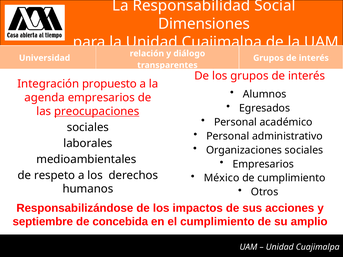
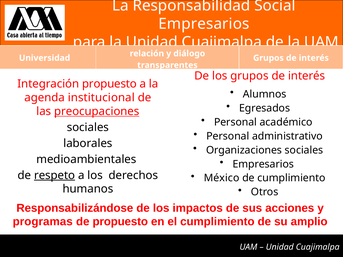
Dimensiones: Dimensiones -> Empresarios (204, 24)
agenda empresarios: empresarios -> institucional (101, 98)
respeto underline: none -> present (55, 175)
septiembre: septiembre -> programas (43, 222)
de concebida: concebida -> propuesto (120, 222)
